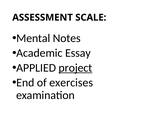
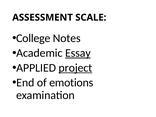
Mental: Mental -> College (33, 38)
Essay underline: none -> present (78, 53)
exercises: exercises -> emotions (71, 83)
